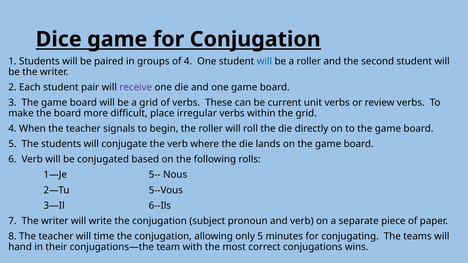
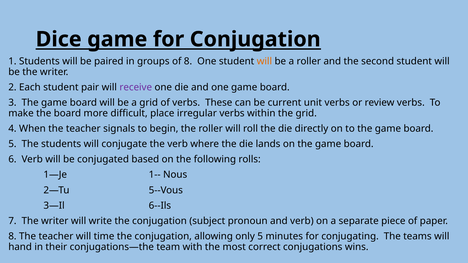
of 4: 4 -> 8 (188, 61)
will colour: blue -> orange (264, 61)
5--: 5-- -> 1-- (155, 175)
